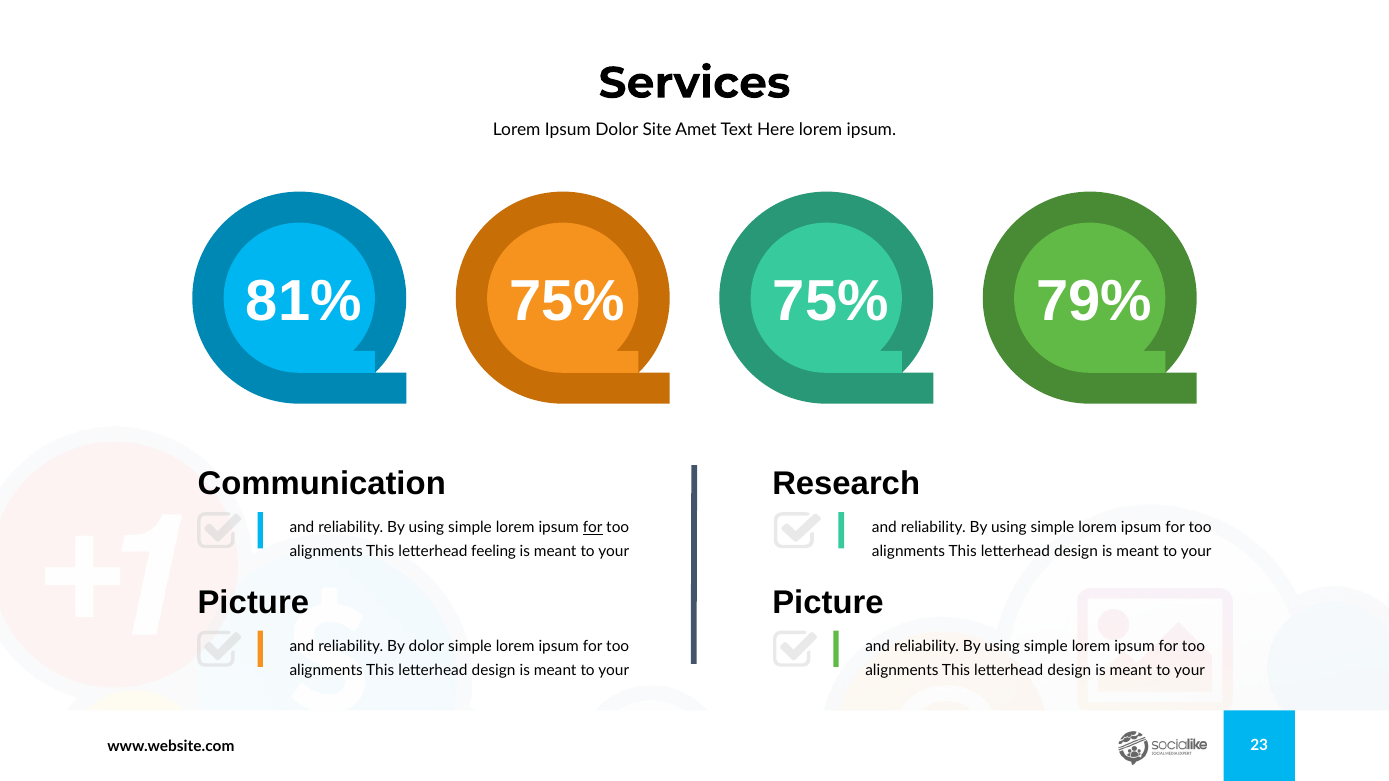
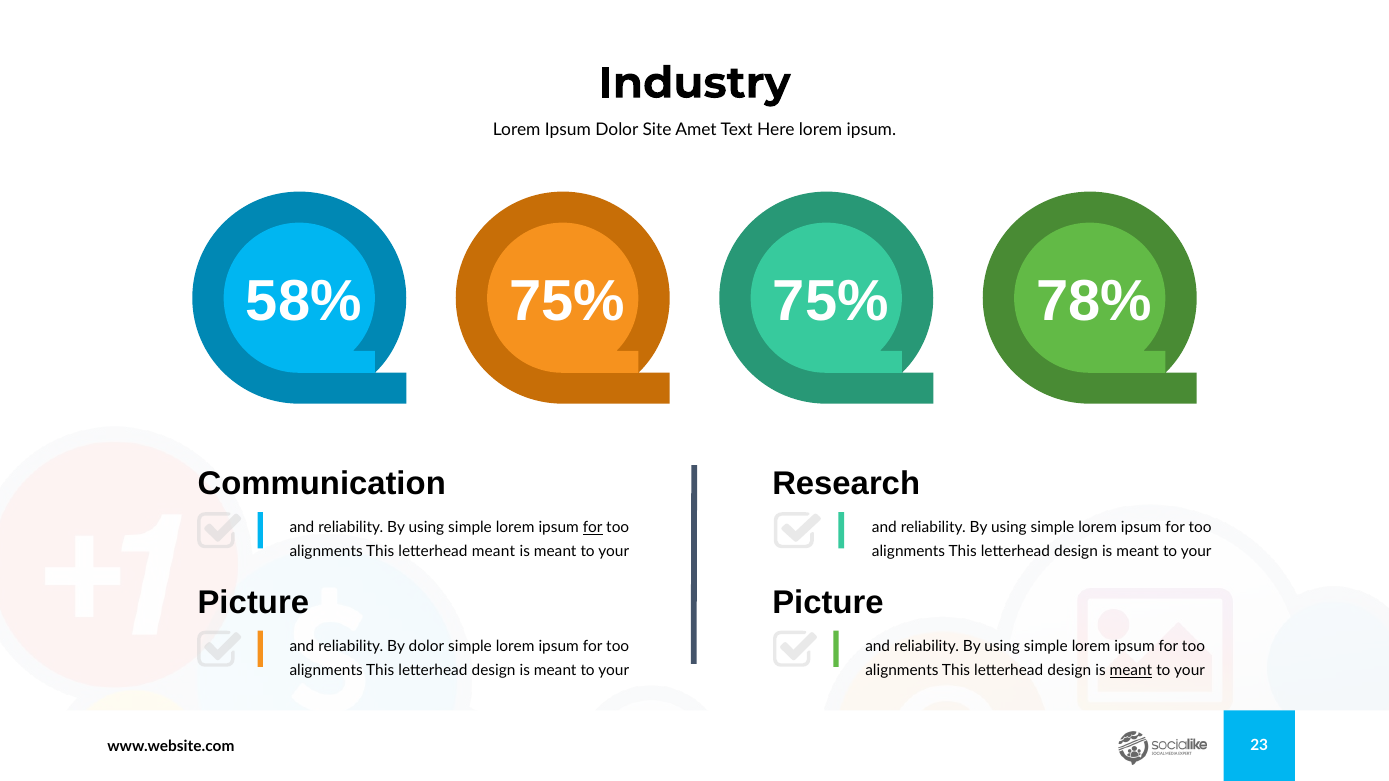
Services: Services -> Industry (695, 83)
81%: 81% -> 58% (304, 301)
79%: 79% -> 78% (1094, 301)
letterhead feeling: feeling -> meant (493, 552)
meant underline: none -> present (1131, 671)
